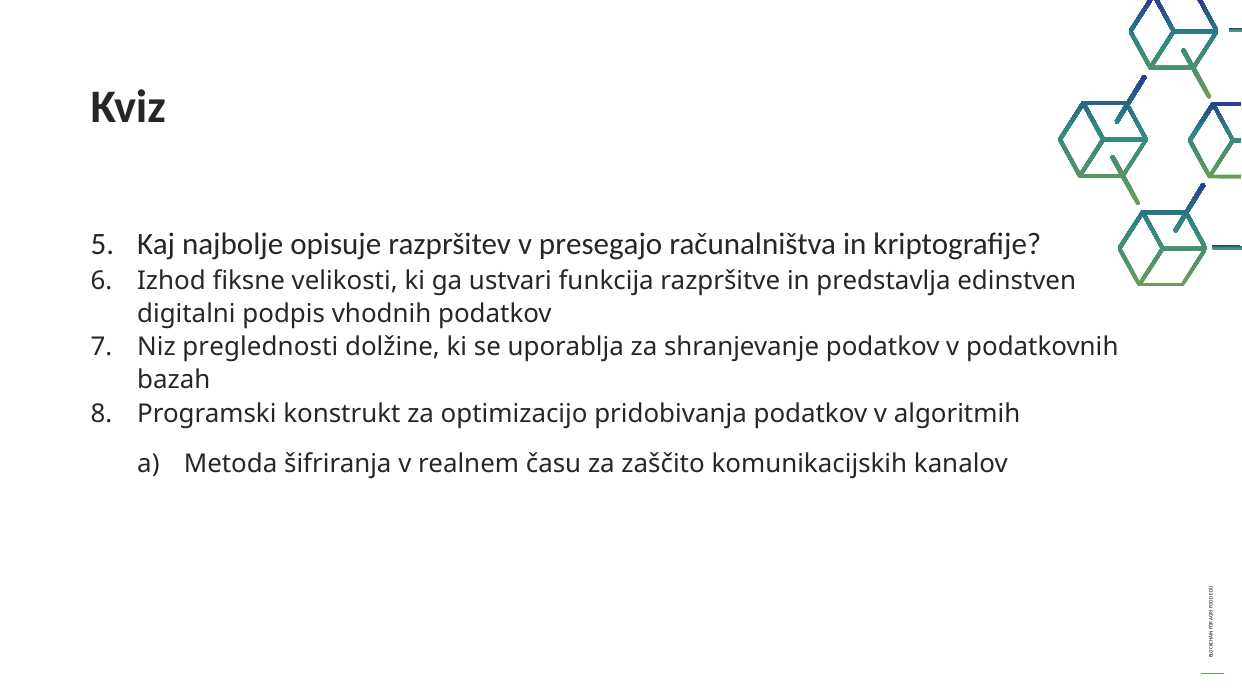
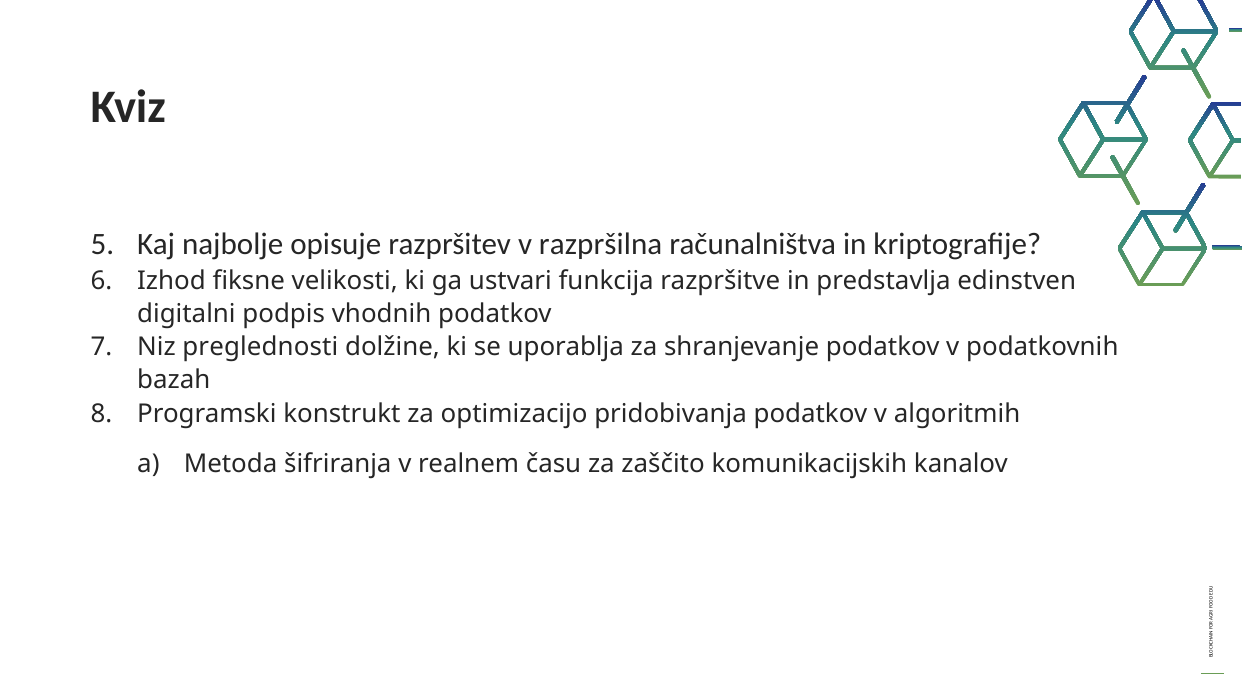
presegajo: presegajo -> razpršilna (601, 244)
